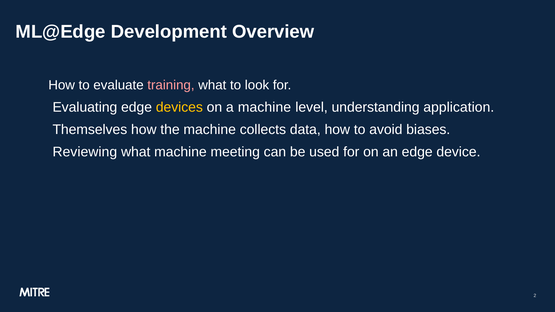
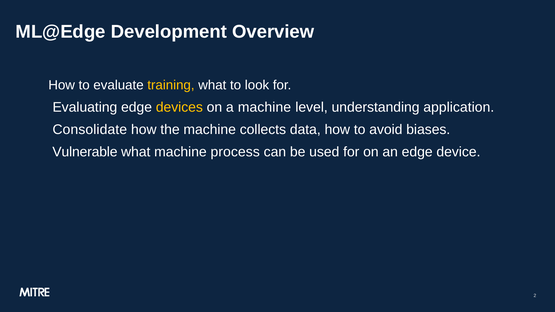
training colour: pink -> yellow (171, 85)
Themselves: Themselves -> Consolidate (90, 130)
Reviewing: Reviewing -> Vulnerable (85, 152)
meeting: meeting -> process (235, 152)
